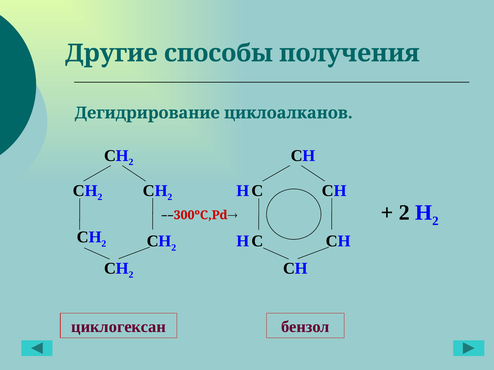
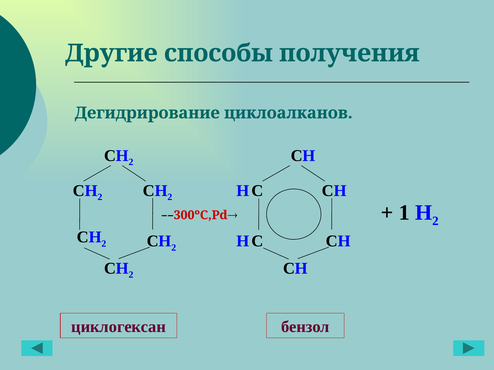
2: 2 -> 1 (404, 213)
